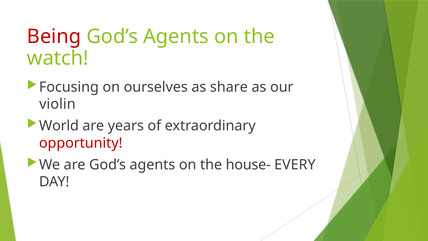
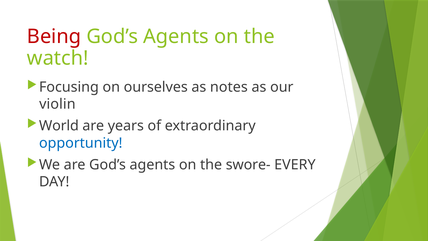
share: share -> notes (229, 87)
opportunity colour: red -> blue (81, 143)
house-: house- -> swore- (248, 164)
